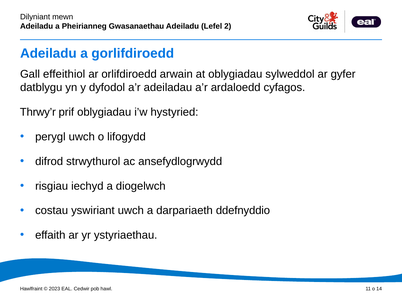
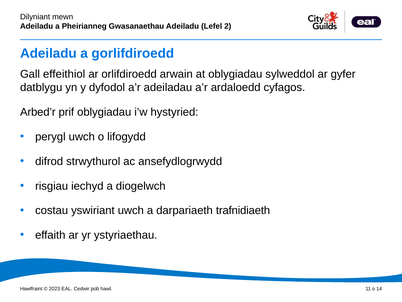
Thrwy’r: Thrwy’r -> Arbed’r (38, 112)
ddefnyddio: ddefnyddio -> trafnidiaeth (243, 210)
